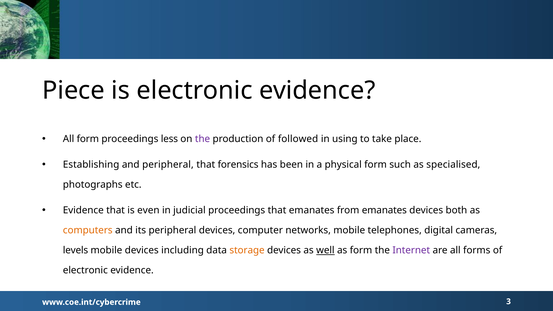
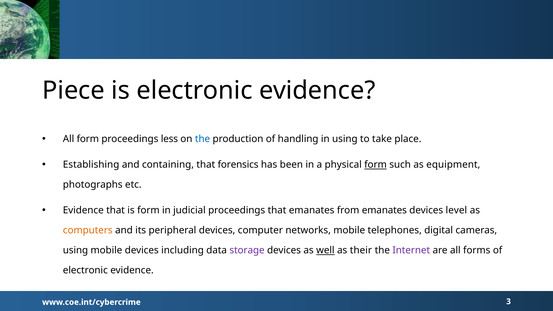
the colour: purple -> blue (203, 139)
followed: followed -> handling (298, 139)
and peripheral: peripheral -> containing (168, 165)
form underline: none -> present (376, 165)
specialised: specialised -> equipment (453, 165)
is even: even -> form (148, 210)
both: both -> level (456, 210)
levels: levels -> using (75, 250)
storage colour: orange -> purple (247, 250)
as form: form -> their (361, 250)
